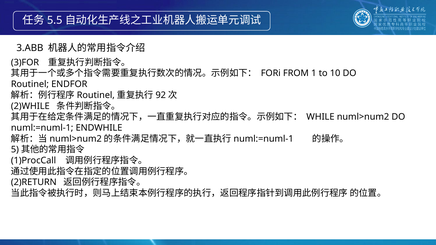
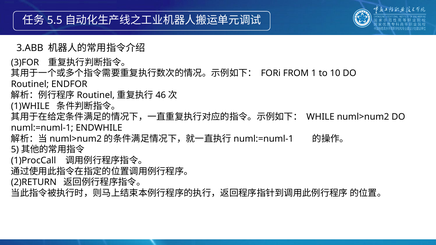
92: 92 -> 46 (161, 95)
2)WHILE: 2)WHILE -> 1)WHILE (30, 106)
